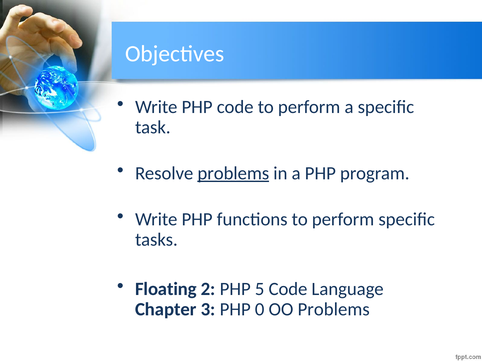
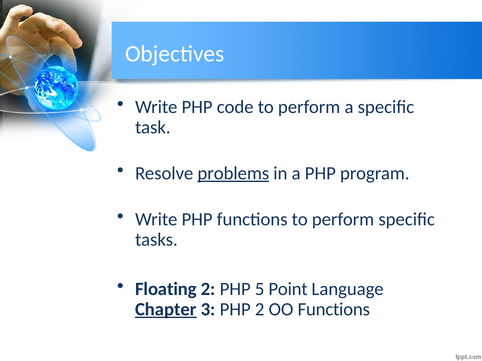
5 Code: Code -> Point (288, 289)
Chapter underline: none -> present (166, 310)
PHP 0: 0 -> 2 (260, 310)
OO Problems: Problems -> Functions (334, 310)
